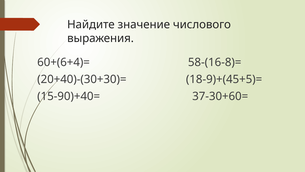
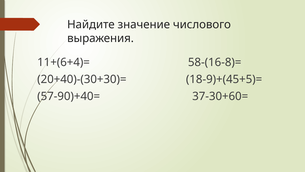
60+(6+4)=: 60+(6+4)= -> 11+(6+4)= (64, 62)
15-90)+40=: 15-90)+40= -> 57-90)+40= (69, 96)
